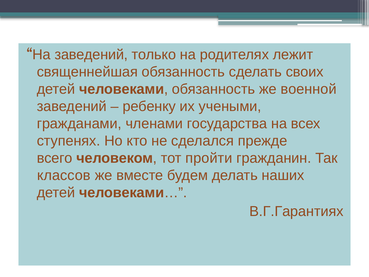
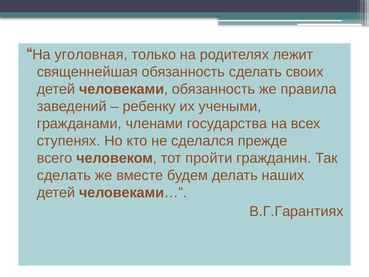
На заведений: заведений -> уголовная (91, 55)
военной: военной -> правила (309, 89)
классов: классов -> сделать (64, 175)
